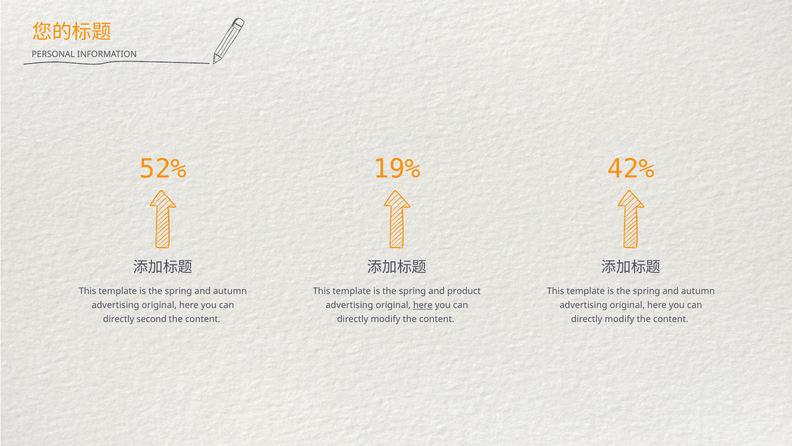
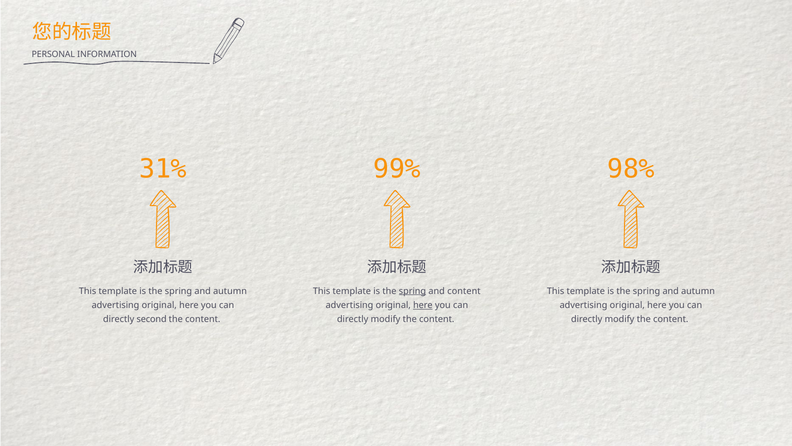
52%: 52% -> 31% (163, 169)
19%: 19% -> 99% (397, 169)
42%: 42% -> 98% (631, 169)
spring underline: none -> present (412, 291)
and product: product -> content (464, 291)
